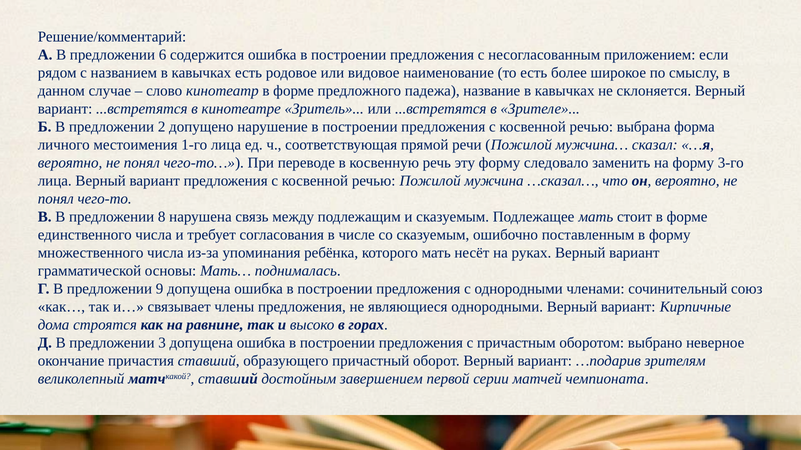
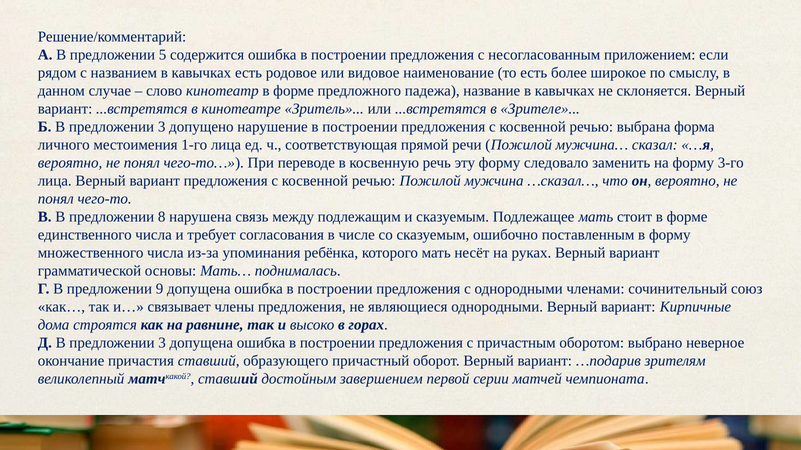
6: 6 -> 5 (163, 55)
Б В предложении 2: 2 -> 3 (162, 127)
